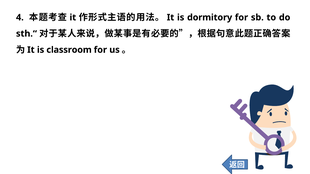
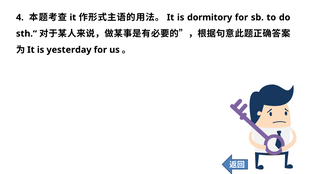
classroom: classroom -> yesterday (69, 50)
